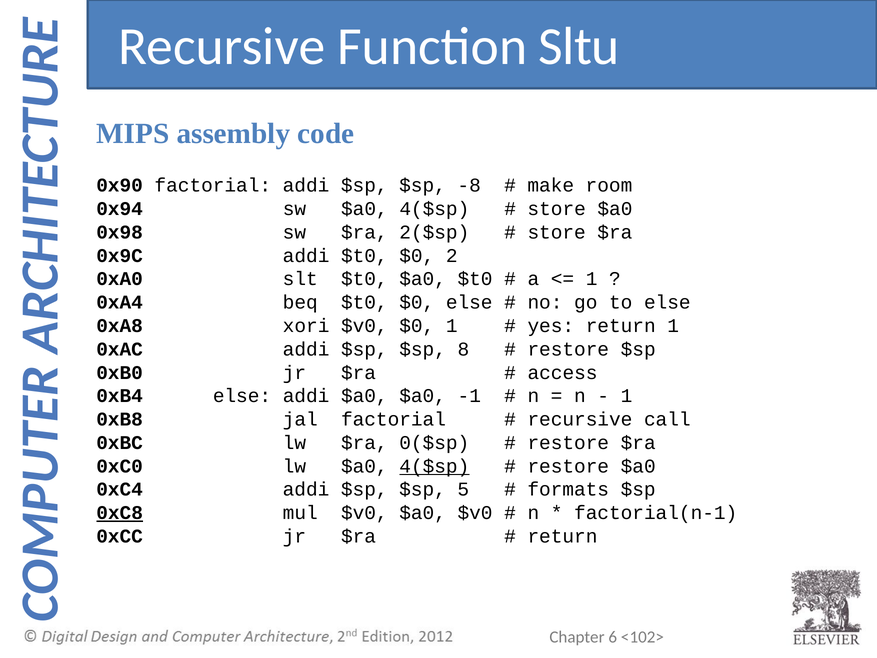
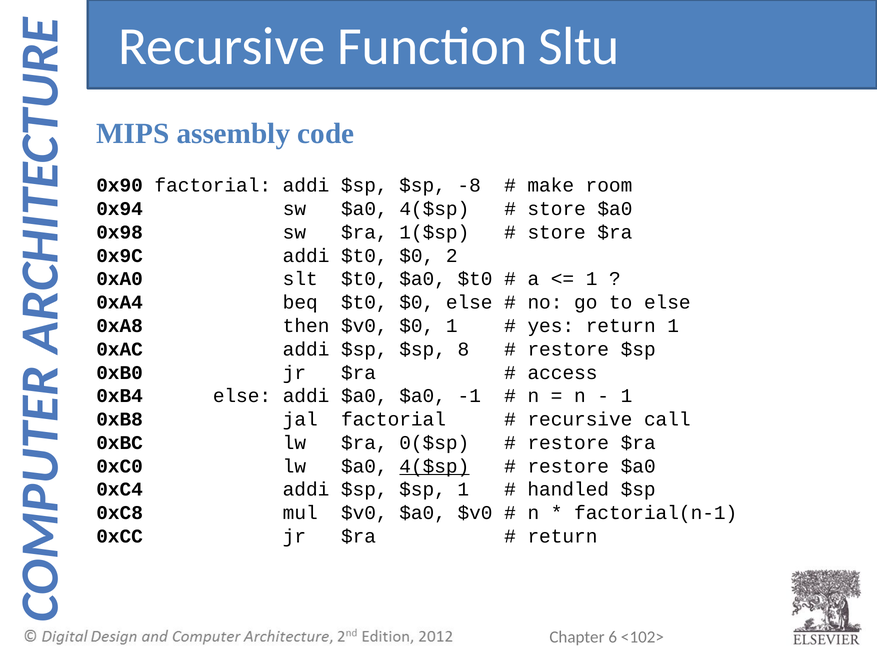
2($sp: 2($sp -> 1($sp (434, 232)
xori: xori -> then (306, 326)
$sp 5: 5 -> 1 (463, 489)
formats: formats -> handled (568, 489)
0xC8 underline: present -> none (120, 513)
